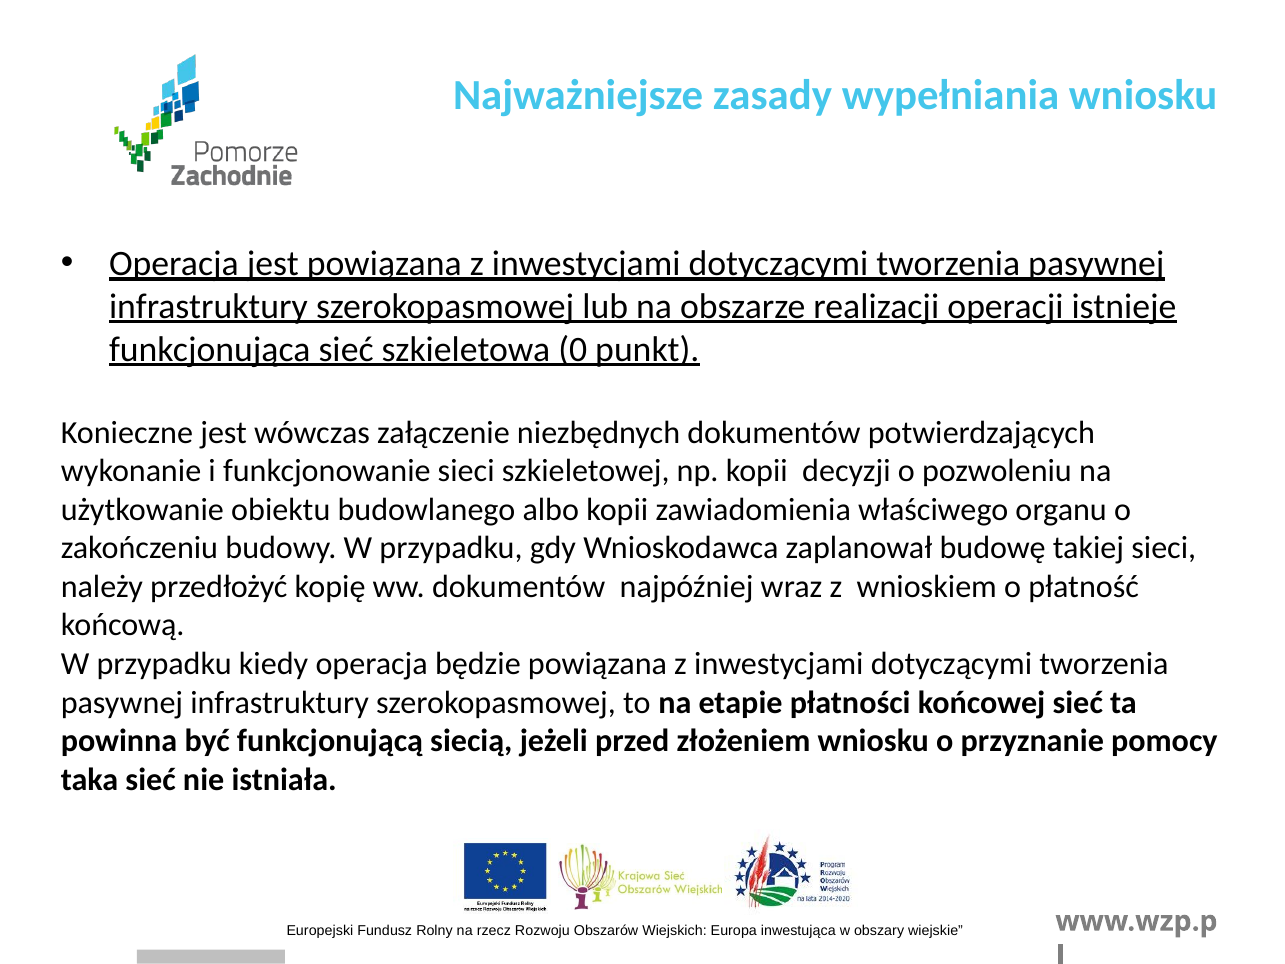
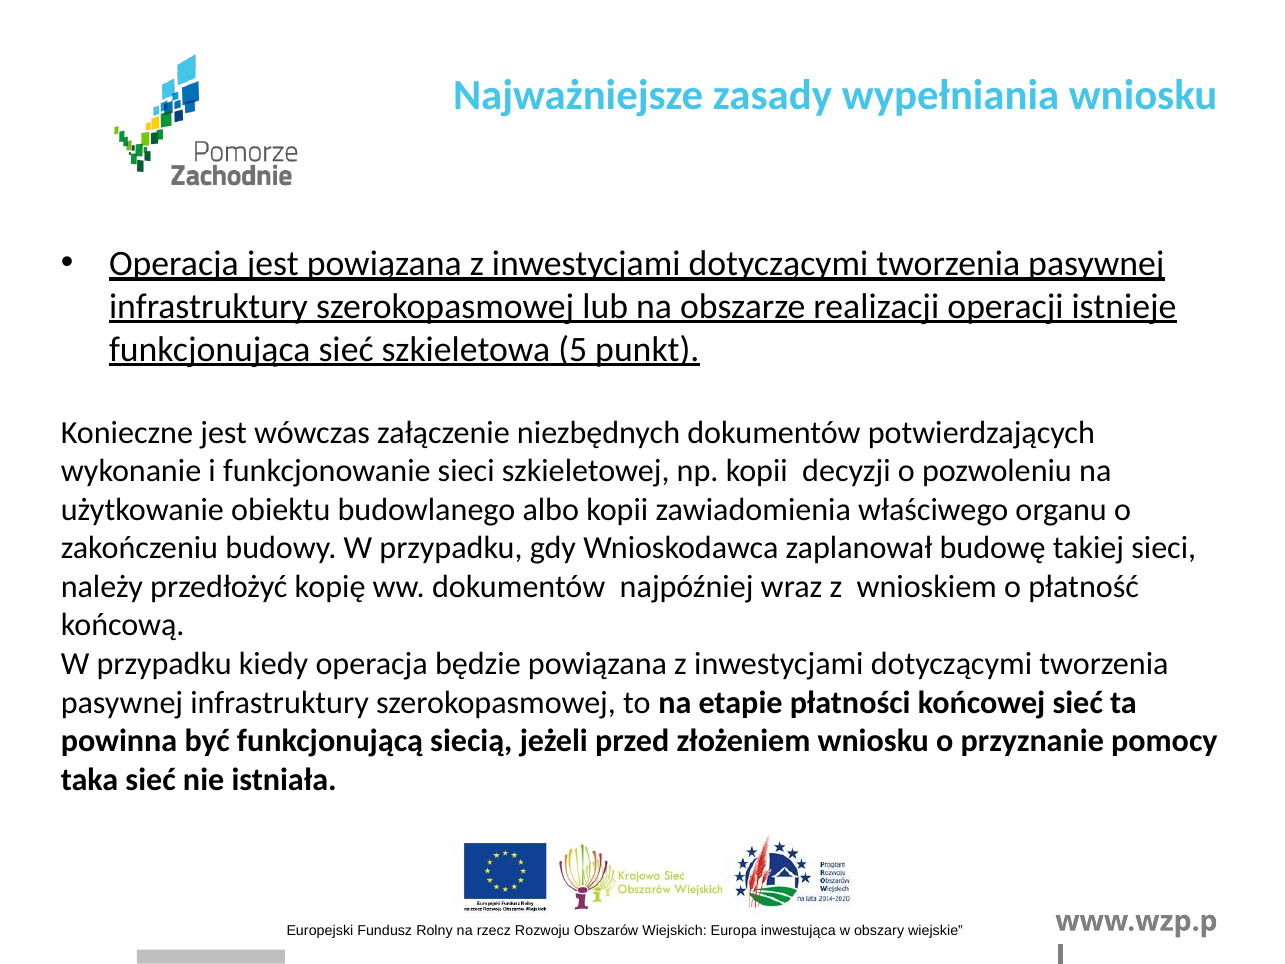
0: 0 -> 5 (573, 349)
